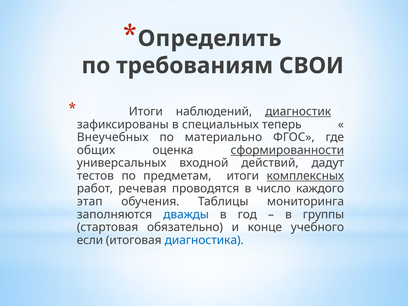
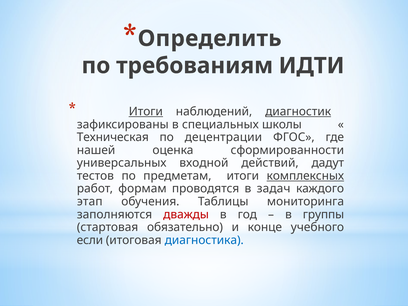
СВОИ: СВОИ -> ИДТИ (312, 66)
Итоги underline: none -> present (146, 112)
теперь: теперь -> школы (282, 124)
Внеучебных: Внеучебных -> Техническая (113, 137)
материально: материально -> децентрации (223, 137)
общих: общих -> нашей (96, 150)
сформированности underline: present -> none (287, 150)
речевая: речевая -> формам (142, 189)
число: число -> задач (274, 189)
дважды colour: blue -> red (186, 214)
